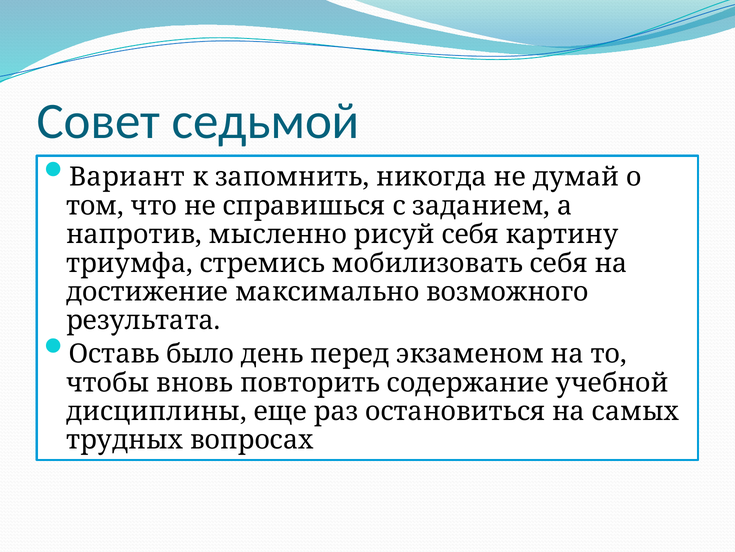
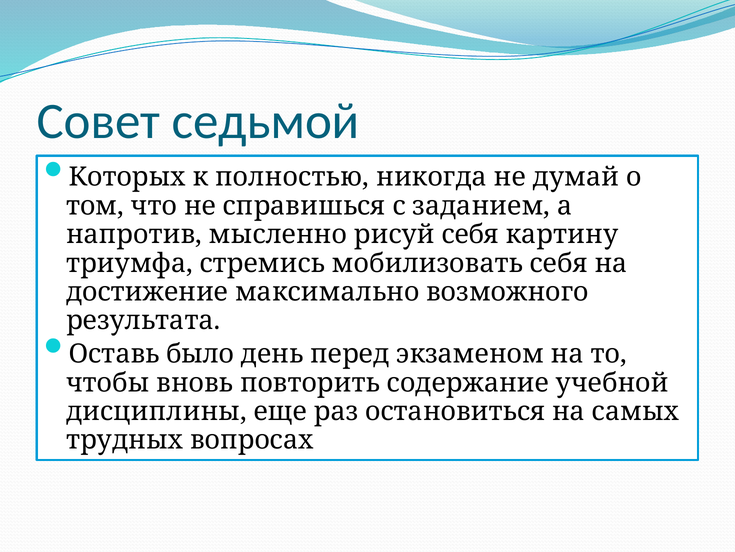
Вариант: Вариант -> Которых (127, 177)
запомнить: запомнить -> полностью (292, 177)
